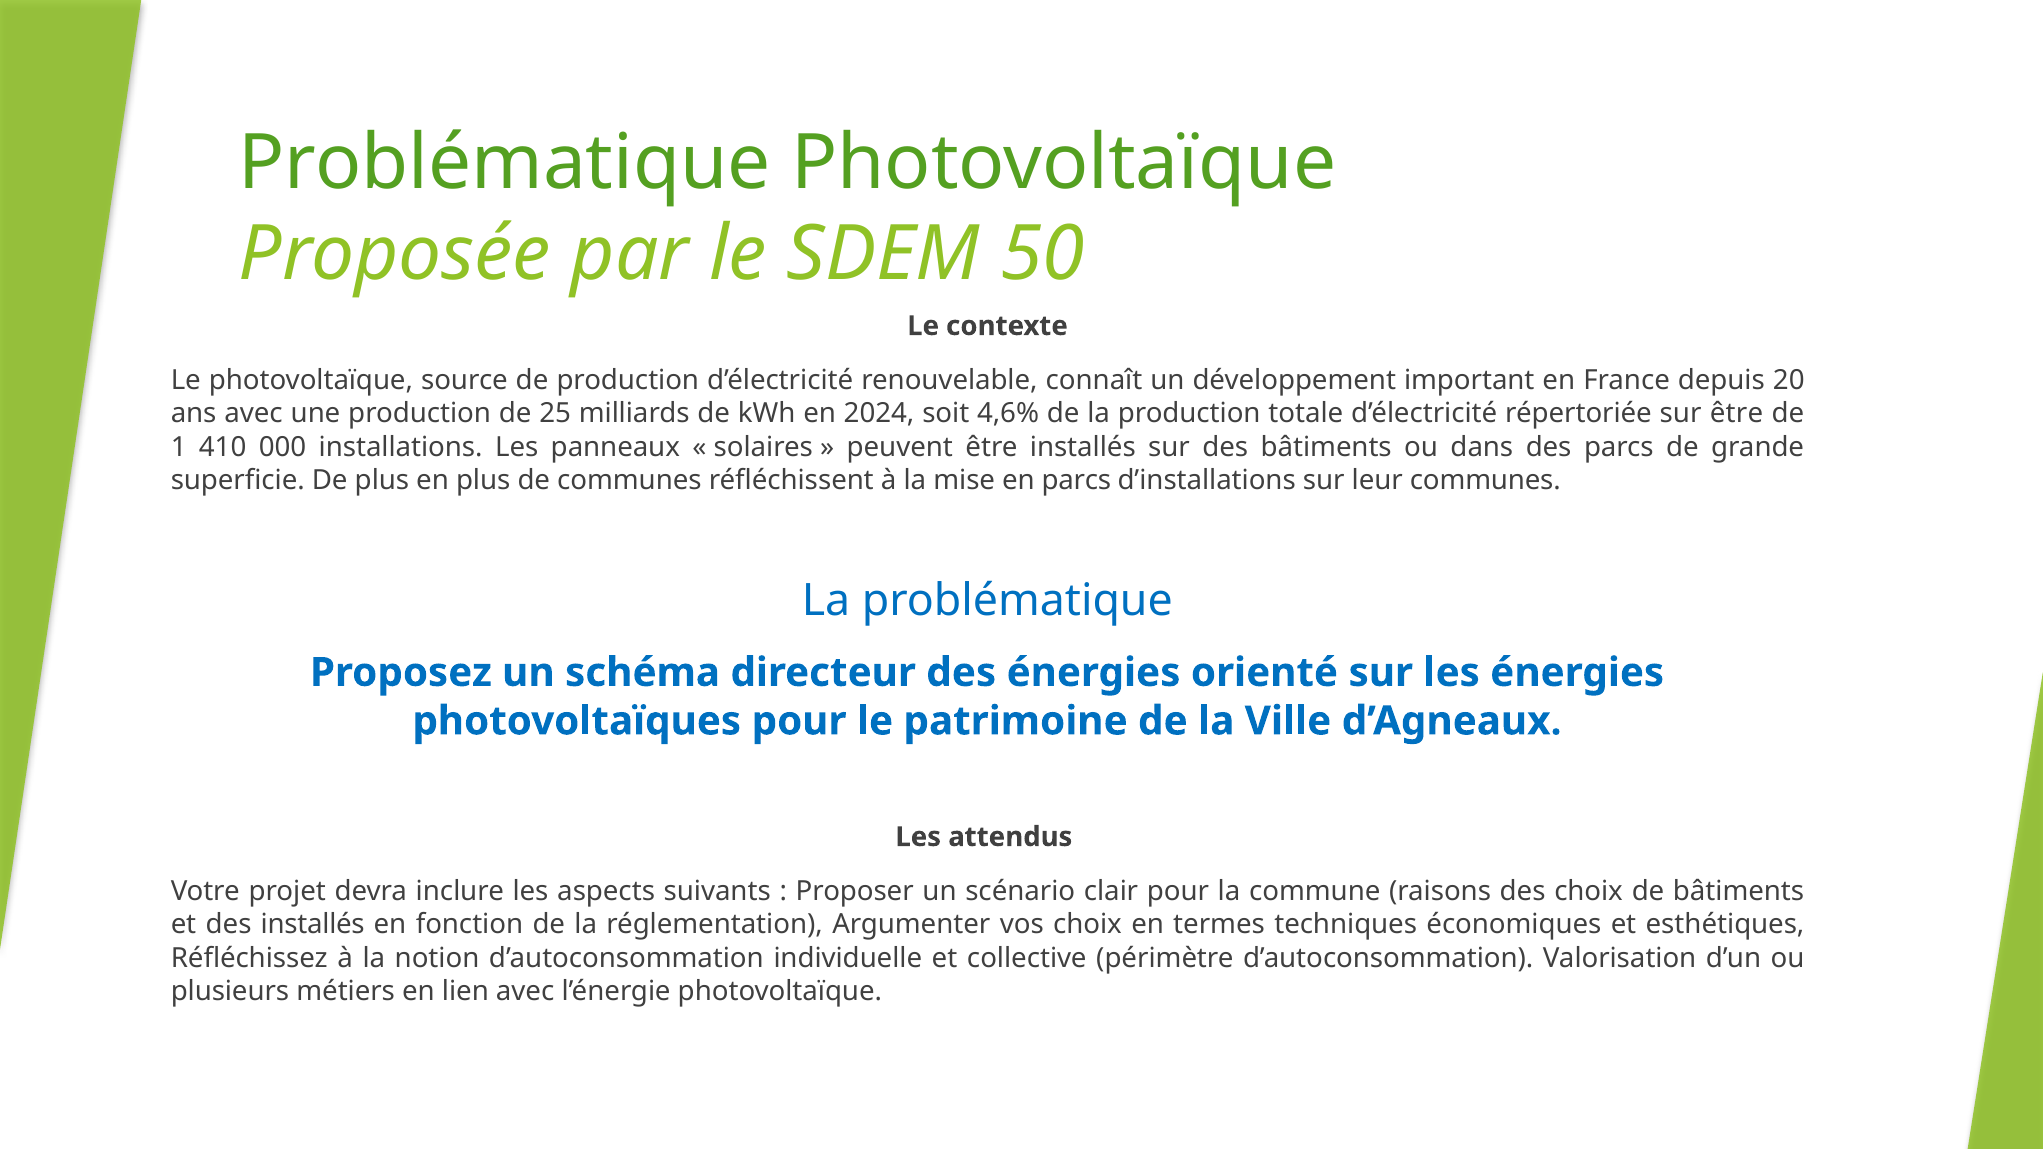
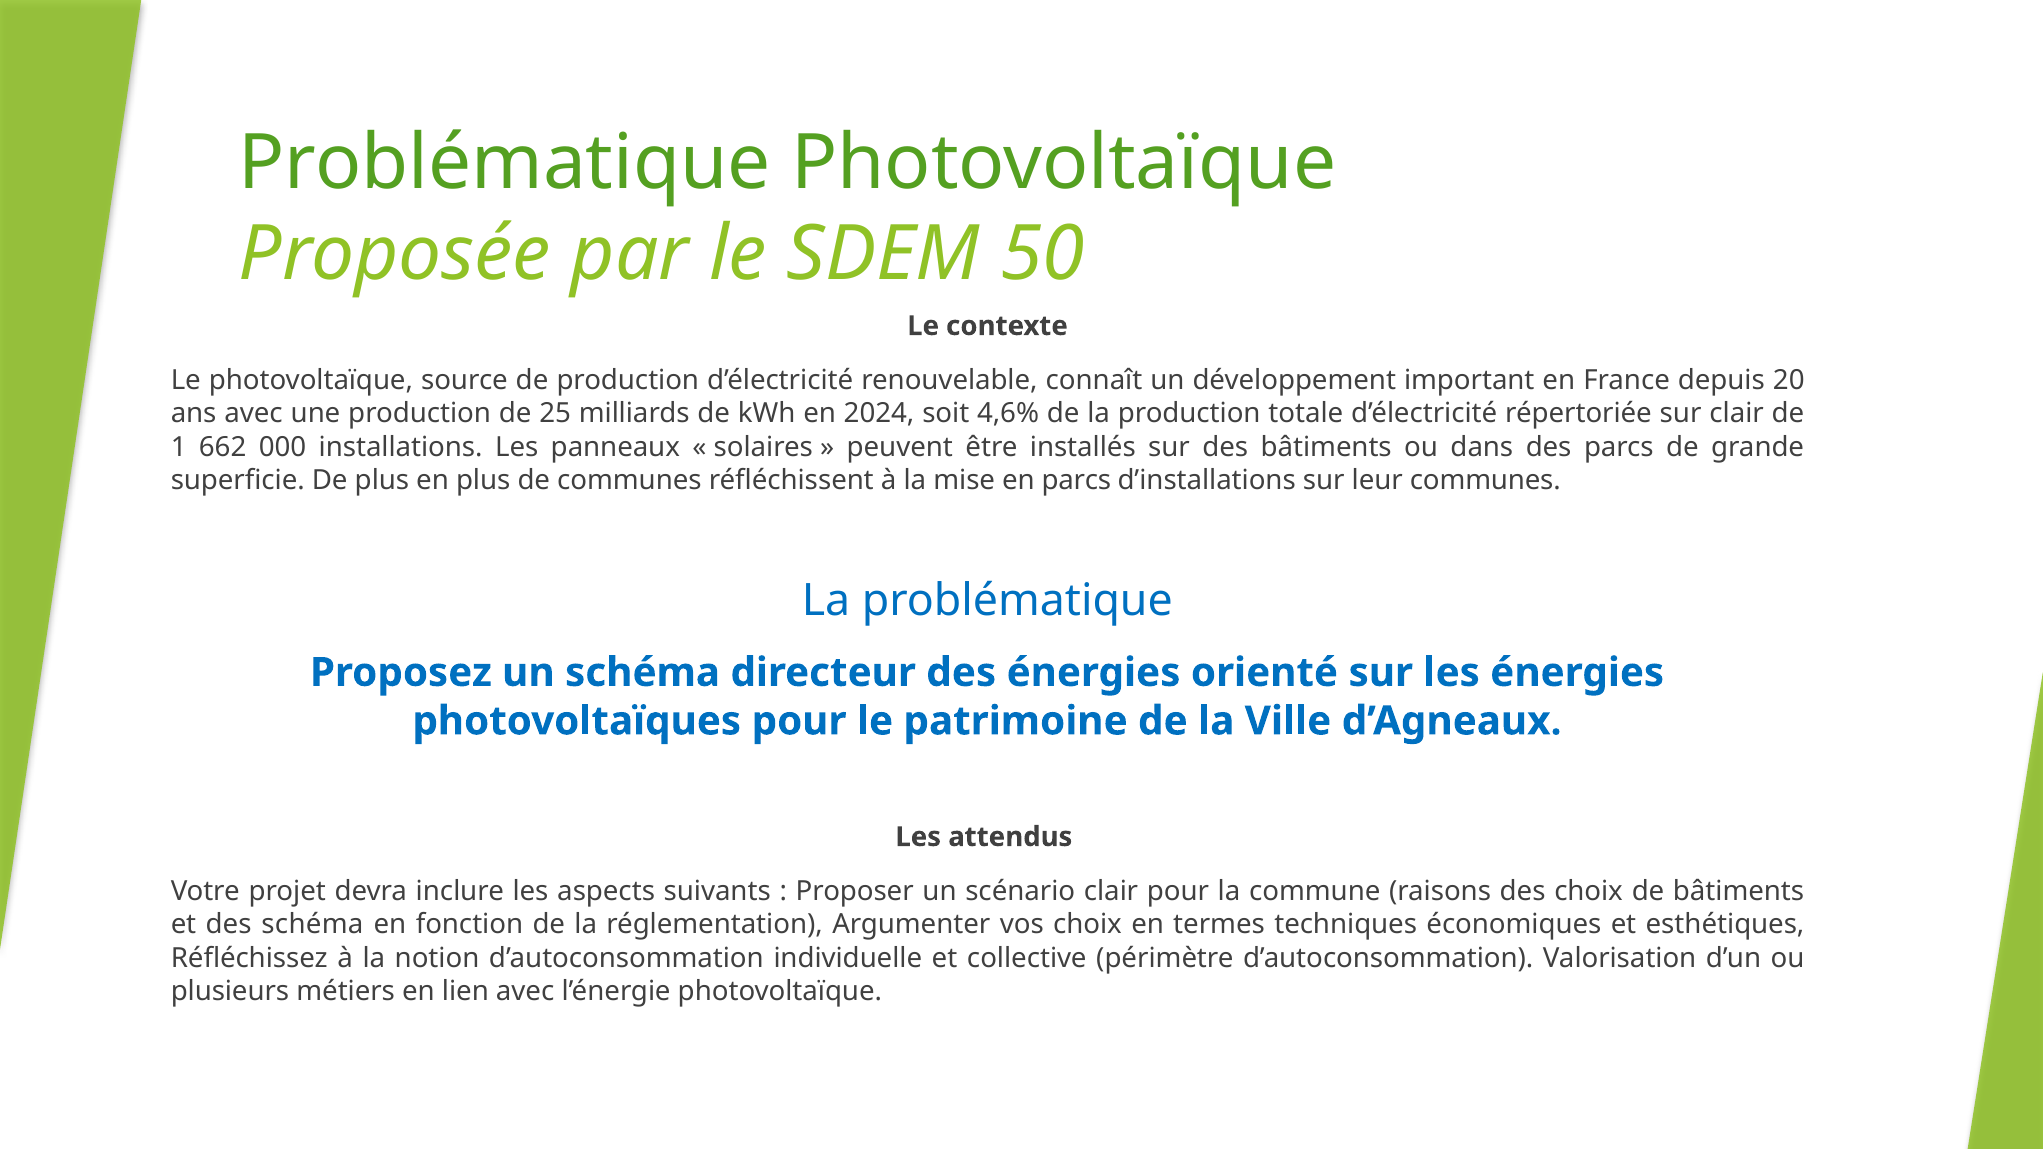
sur être: être -> clair (1737, 414)
410: 410 -> 662 (223, 447)
des installés: installés -> schéma (312, 925)
